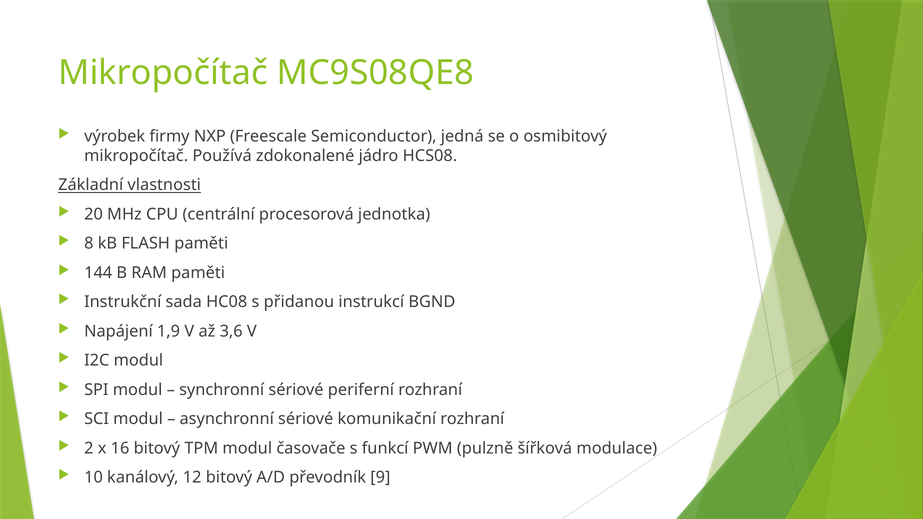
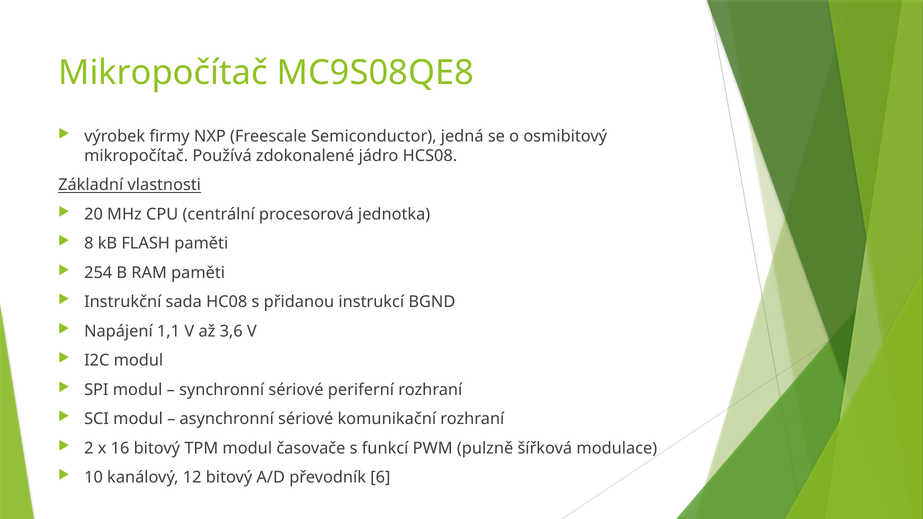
144: 144 -> 254 (98, 273)
1,9: 1,9 -> 1,1 (169, 331)
9: 9 -> 6 (380, 478)
